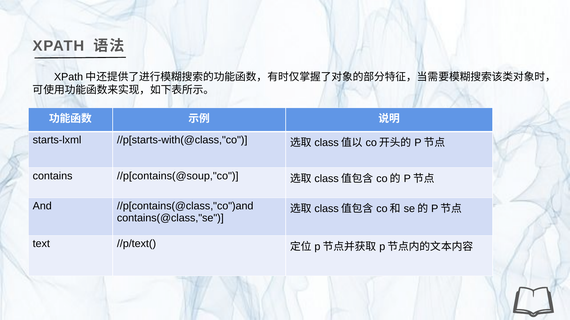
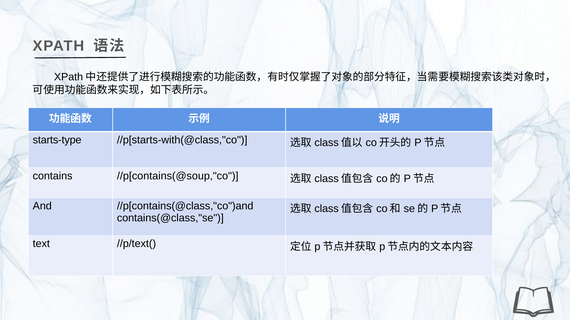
starts-lxml: starts-lxml -> starts-type (57, 140)
